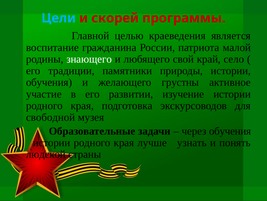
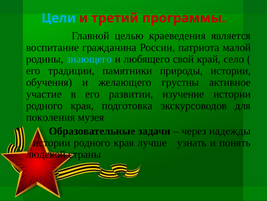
скорей: скорей -> третий (115, 18)
знающего colour: white -> light blue (89, 59)
свободной: свободной -> поколения (51, 117)
через обучения: обучения -> надежды (230, 131)
